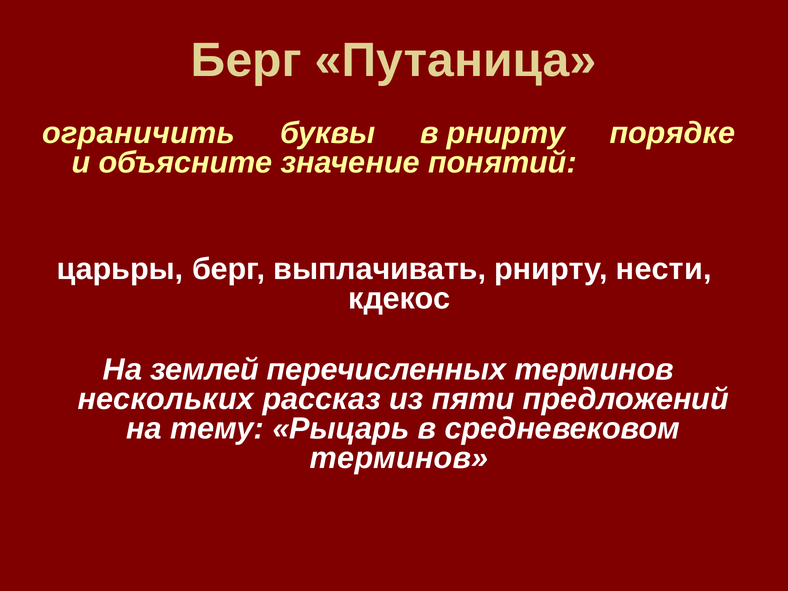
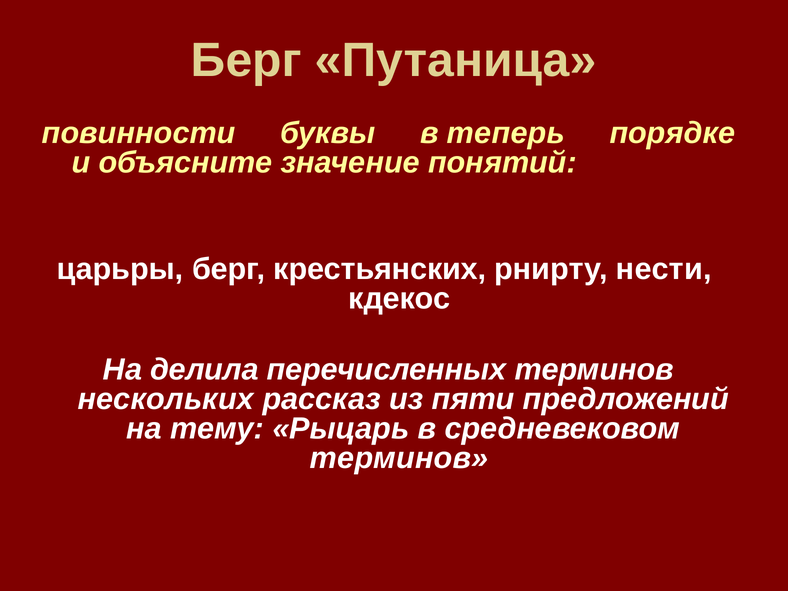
ограничить: ограничить -> повинности (139, 133)
в рнирту: рнирту -> теперь (506, 133)
выплачивать: выплачивать -> крестьянских (380, 269)
землей: землей -> делила (204, 370)
